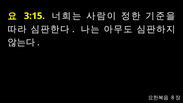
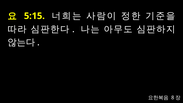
3:15: 3:15 -> 5:15 (34, 16)
